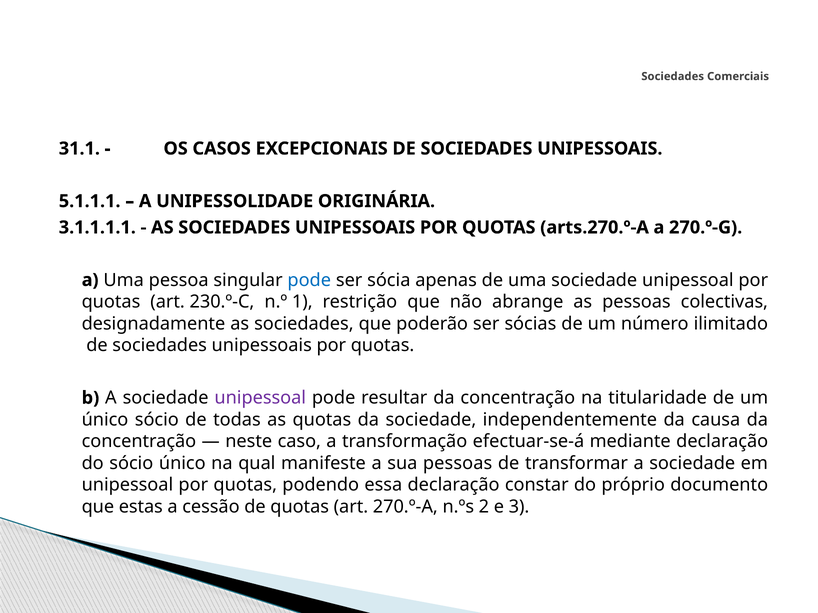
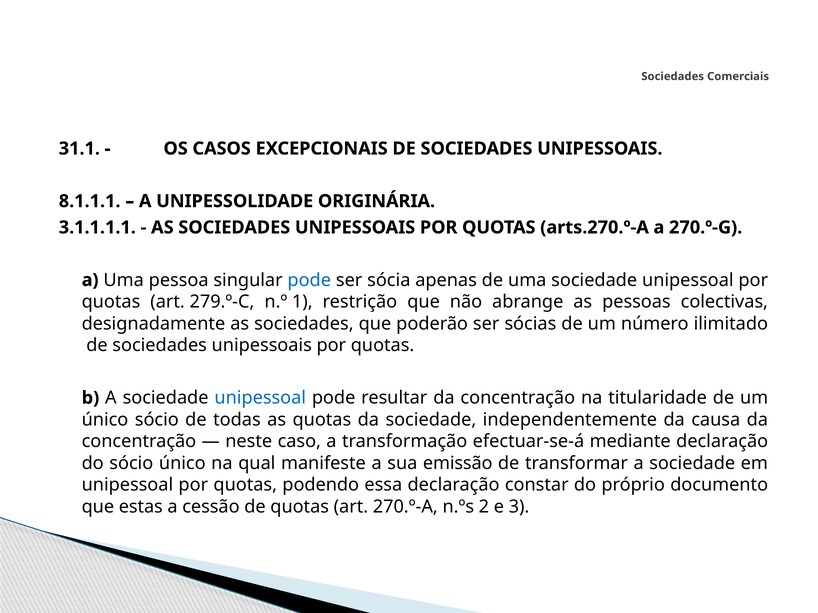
5.1.1.1: 5.1.1.1 -> 8.1.1.1 (90, 201)
230.º-C: 230.º-C -> 279.º-C (222, 302)
unipessoal colour: purple -> blue (260, 398)
sua pessoas: pessoas -> emissão (458, 463)
